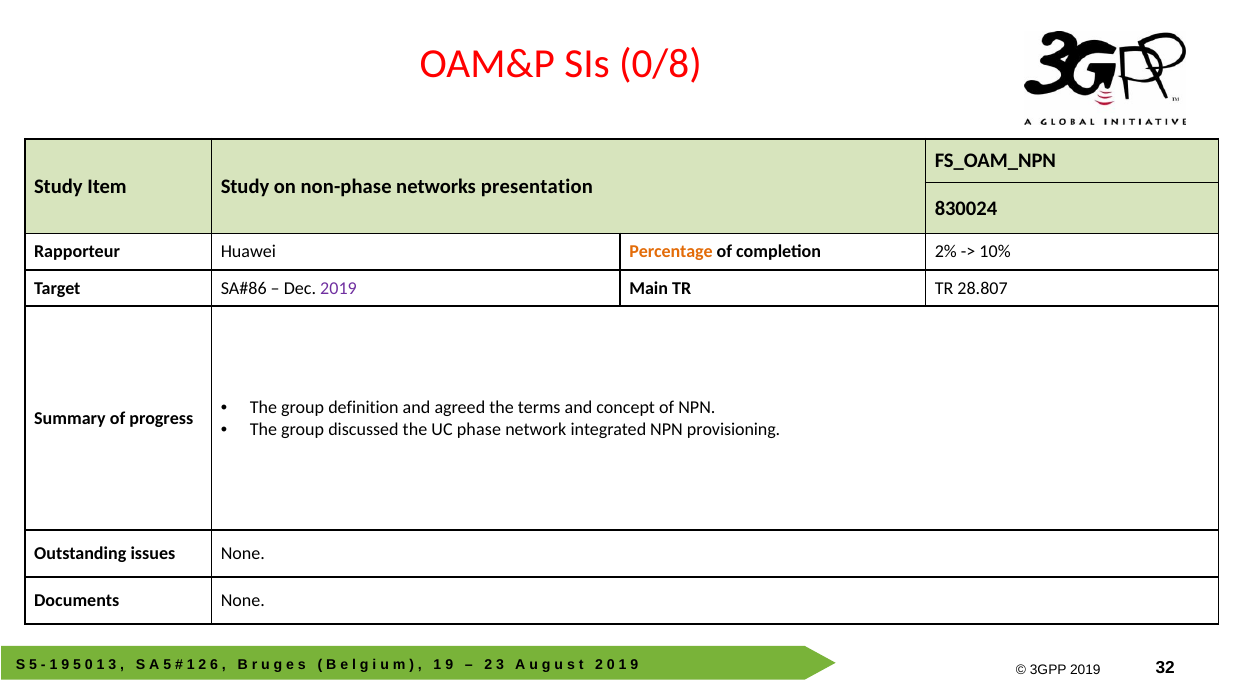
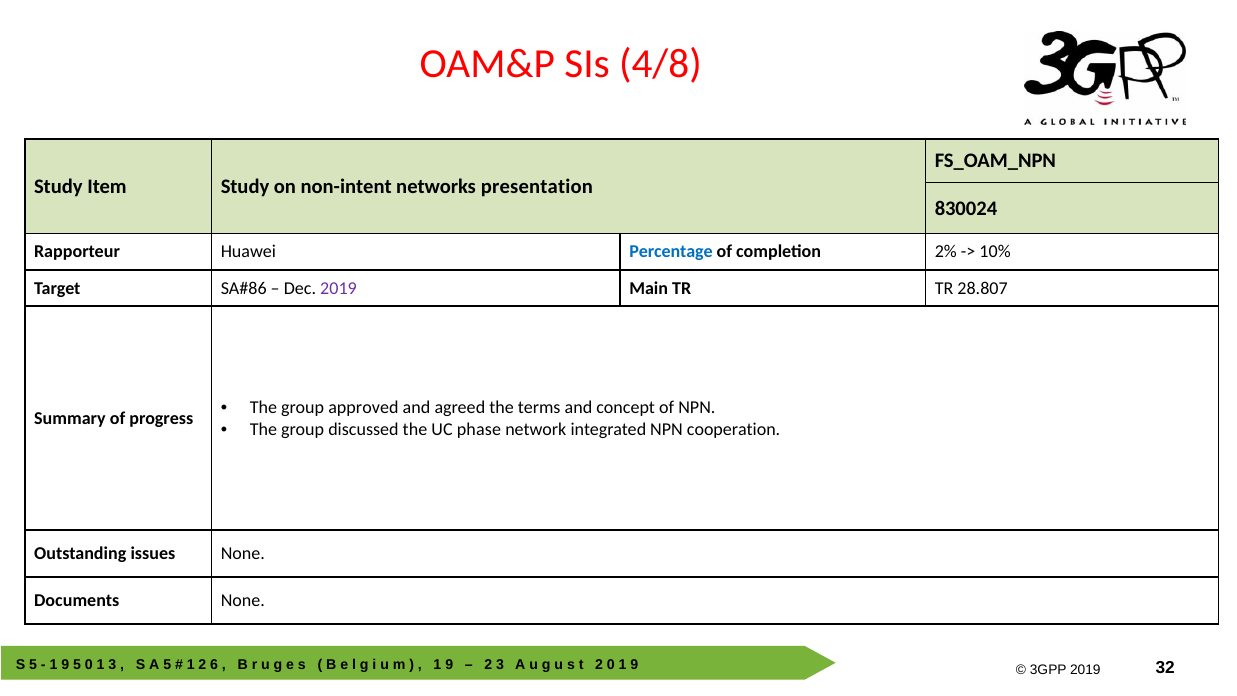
0/8: 0/8 -> 4/8 (660, 64)
non-phase: non-phase -> non-intent (346, 186)
Percentage colour: orange -> blue (671, 252)
definition: definition -> approved (363, 407)
provisioning: provisioning -> cooperation (734, 429)
